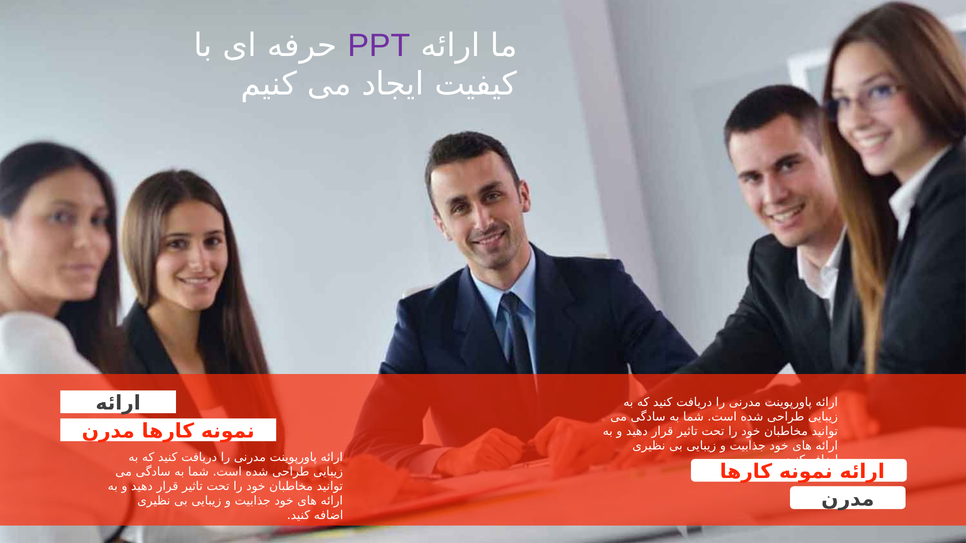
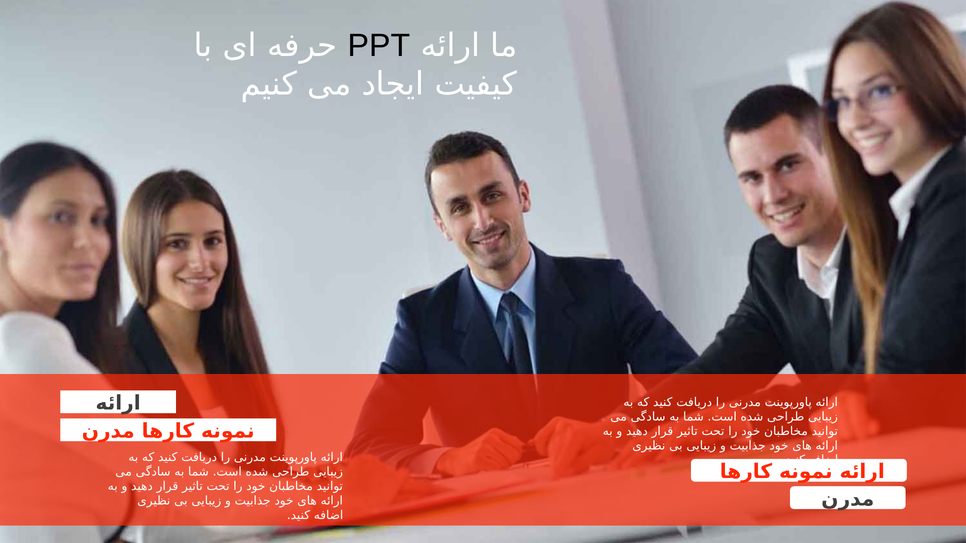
PPT colour: purple -> black (379, 46)
